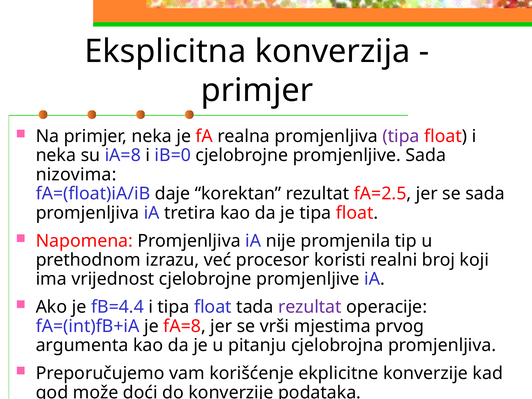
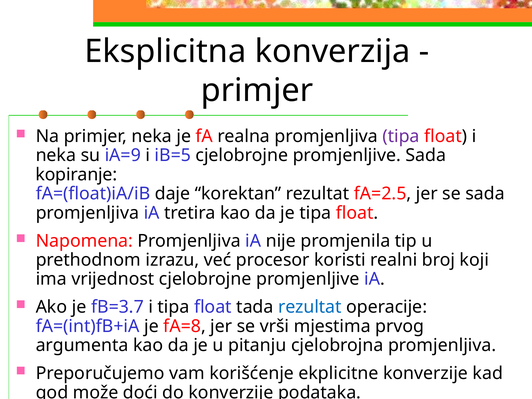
iA=8: iA=8 -> iA=9 (123, 155)
iB=0: iB=0 -> iB=5 (173, 155)
nizovima: nizovima -> kopiranje (76, 175)
fB=4.4: fB=4.4 -> fB=3.7 (117, 307)
rezultat colour: purple -> blue (310, 307)
